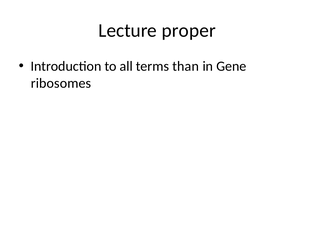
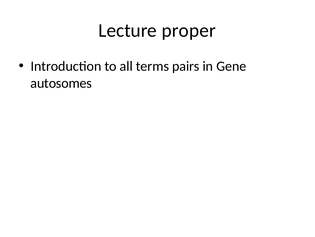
than: than -> pairs (186, 66)
ribosomes: ribosomes -> autosomes (61, 83)
